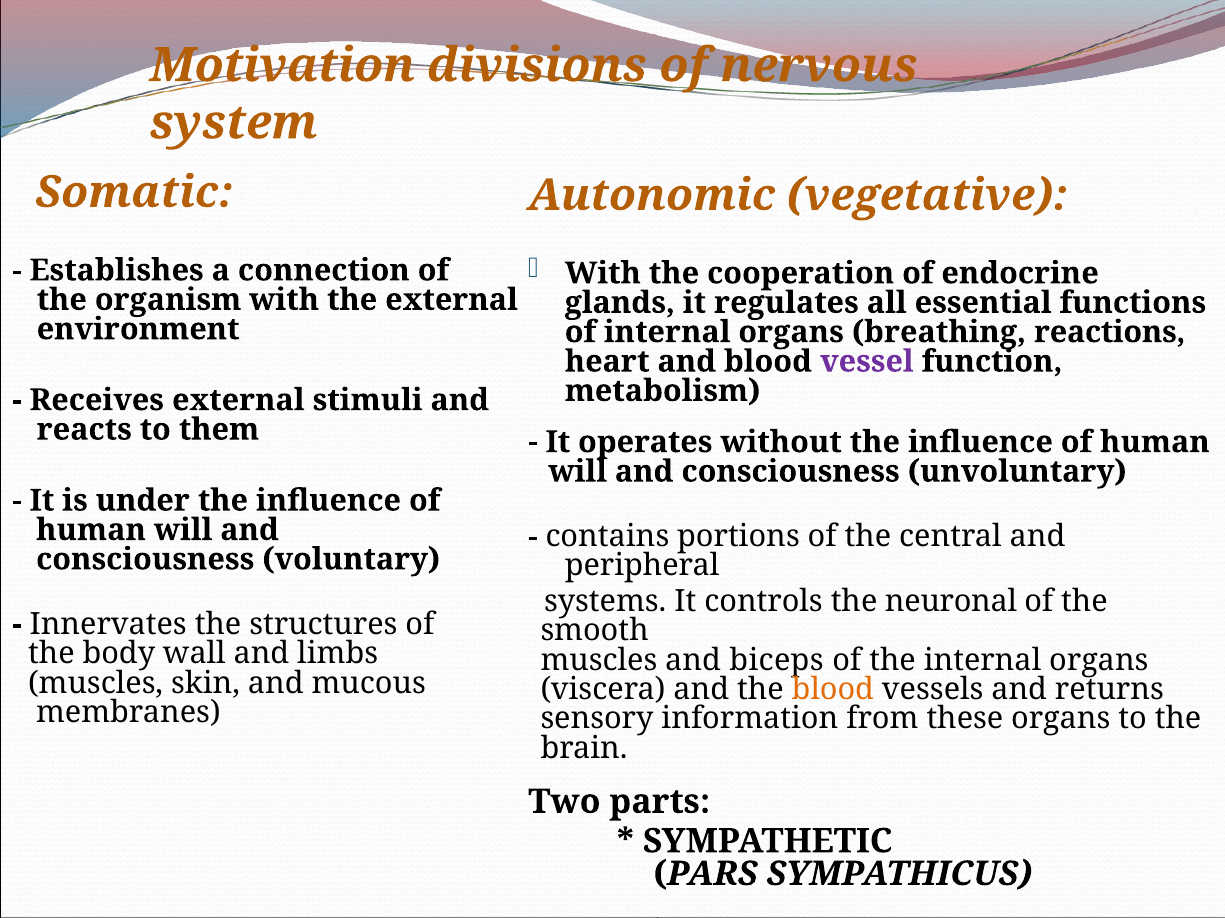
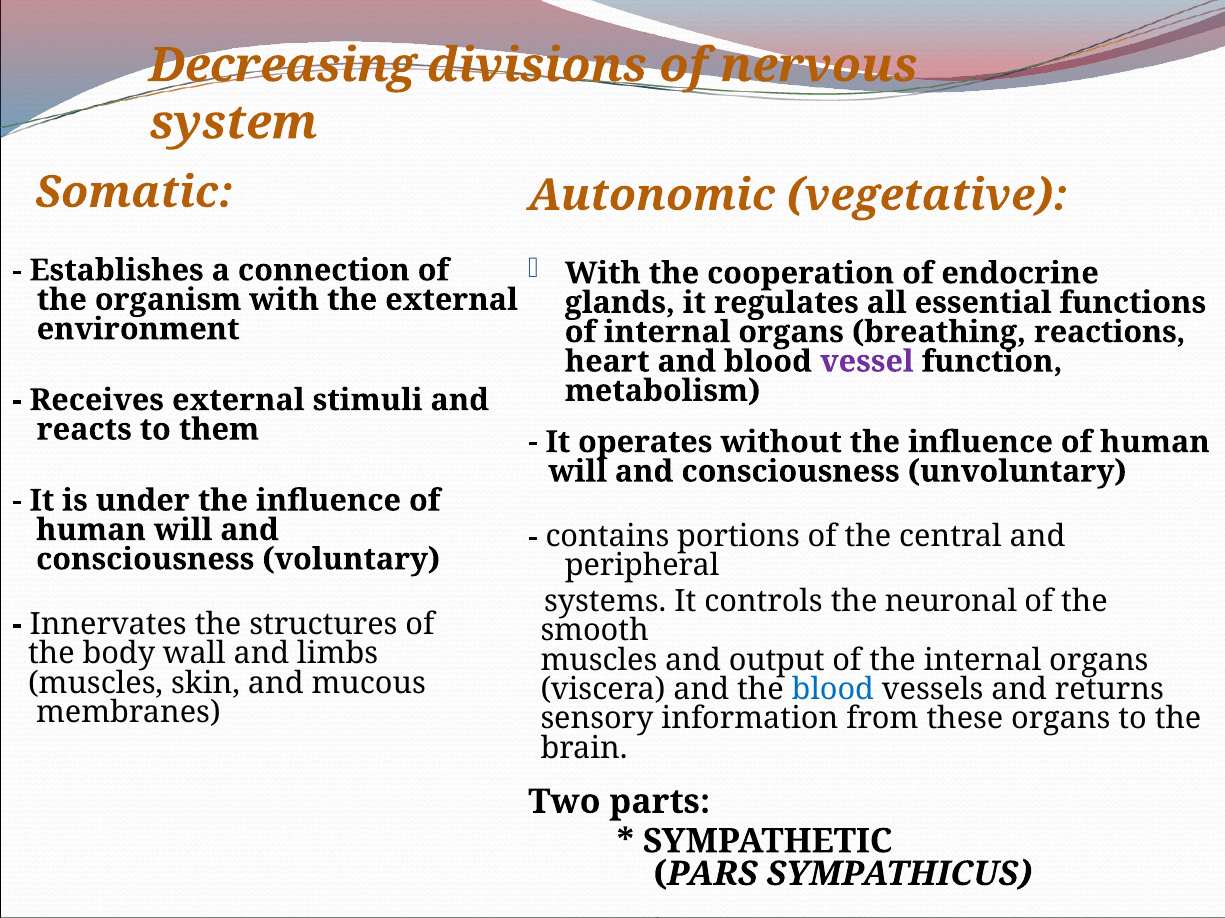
Motivation: Motivation -> Decreasing (282, 65)
biceps: biceps -> output (777, 661)
blood colour: orange -> blue (833, 690)
